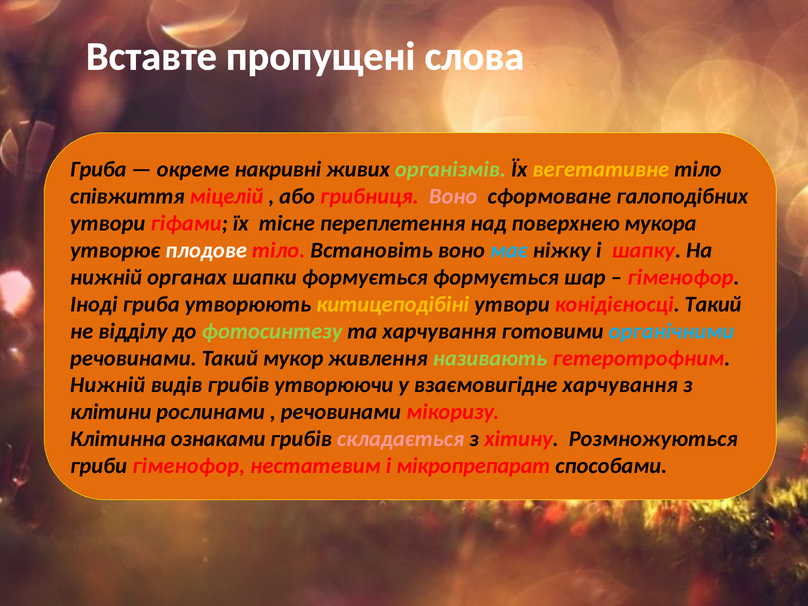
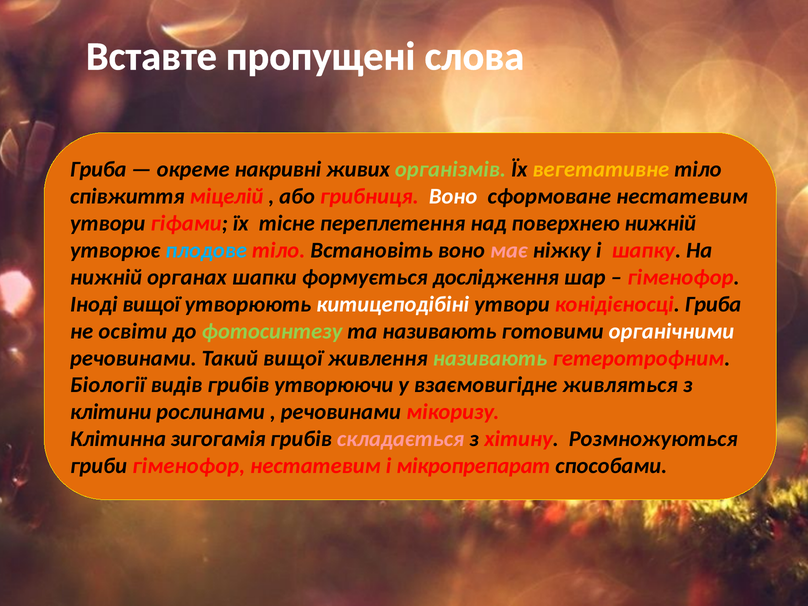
Воно colour: pink -> white (453, 196)
сформоване галоподібних: галоподібних -> нестатевим (682, 196)
поверхнею мукора: мукора -> нижній (660, 223)
плодове colour: white -> light blue (206, 250)
має colour: light blue -> pink (509, 250)
формується формується: формується -> дослідження (496, 277)
Іноді гриба: гриба -> вищої (151, 304)
китицеподібіні colour: yellow -> white (393, 304)
конідієносці Такий: Такий -> Гриба (713, 304)
відділу: відділу -> освіти (133, 331)
та харчування: харчування -> називають (439, 331)
органічними colour: light blue -> white (671, 331)
Такий мукор: мукор -> вищої (293, 358)
Нижній: Нижній -> Біології (108, 385)
взаємовигідне харчування: харчування -> живляться (620, 385)
ознаками: ознаками -> зигогамія (218, 439)
